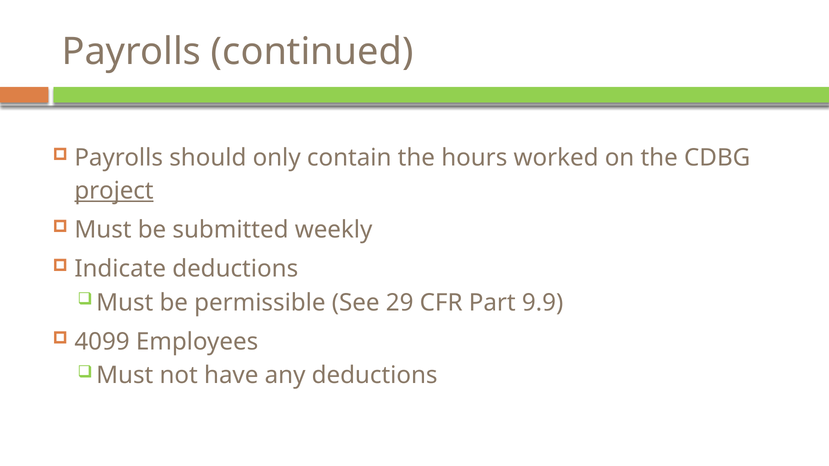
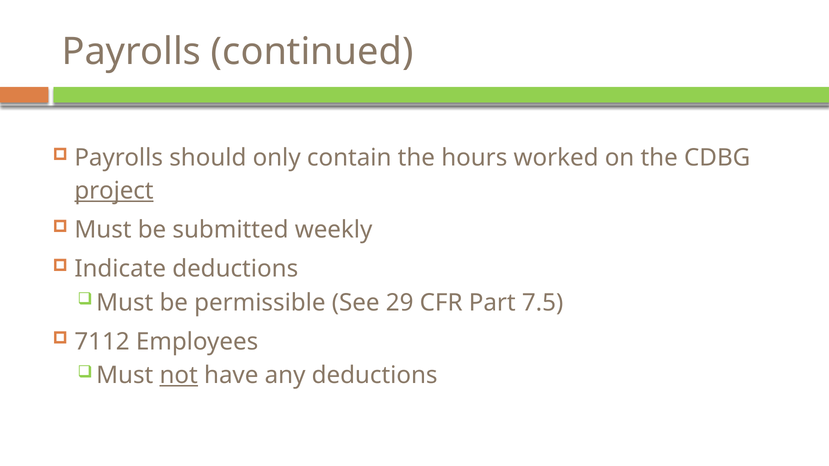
9.9: 9.9 -> 7.5 (543, 303)
4099: 4099 -> 7112 (102, 342)
not underline: none -> present (179, 376)
